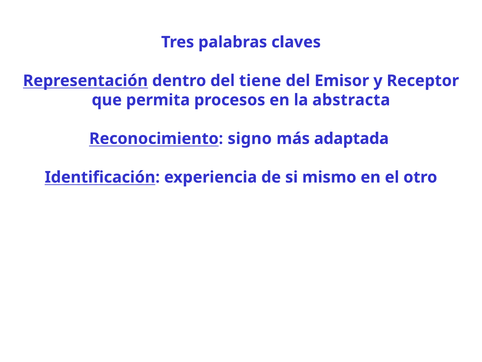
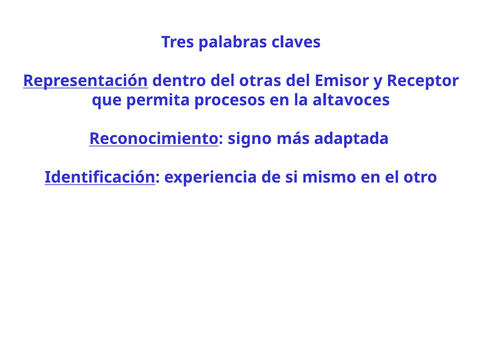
tiene: tiene -> otras (260, 81)
abstracta: abstracta -> altavoces (351, 100)
